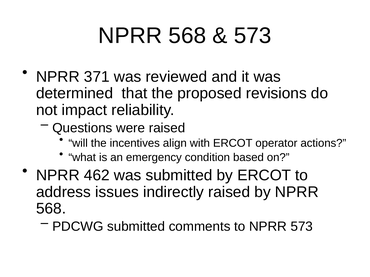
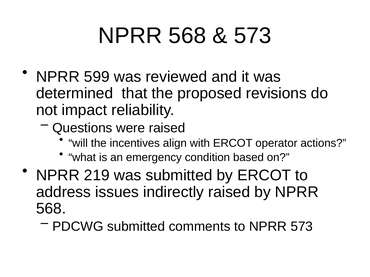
371: 371 -> 599 (97, 77)
462: 462 -> 219 (97, 176)
